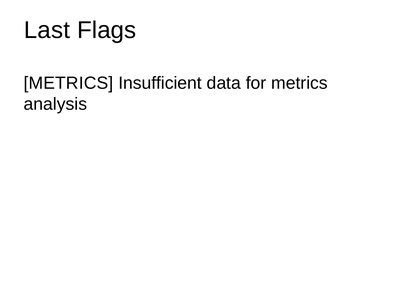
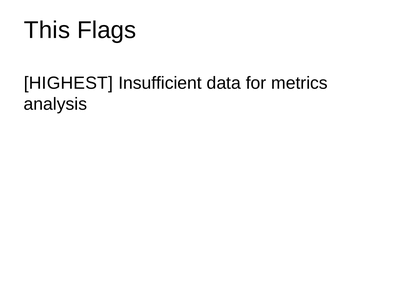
Last: Last -> This (47, 30)
METRICS: METRICS -> HIGHEST (68, 83)
